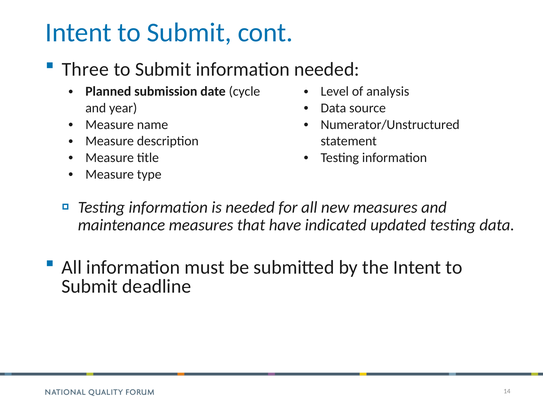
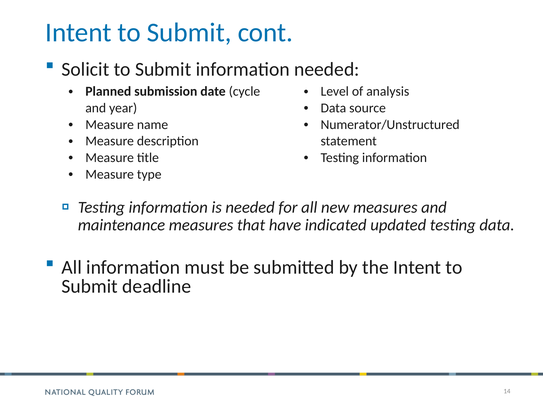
Three: Three -> Solicit (85, 69)
